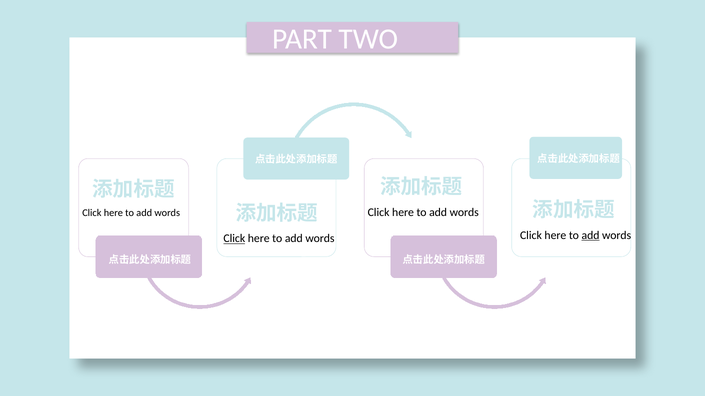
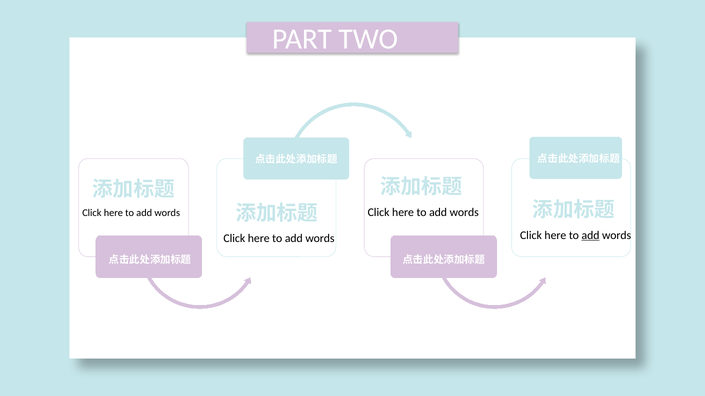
Click underline: present -> none (234, 239)
